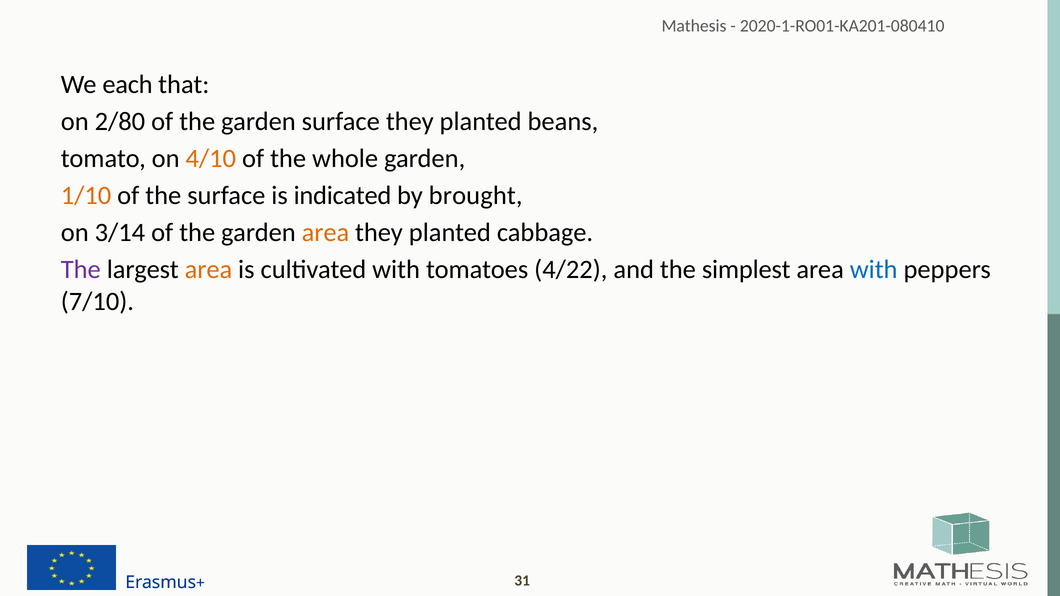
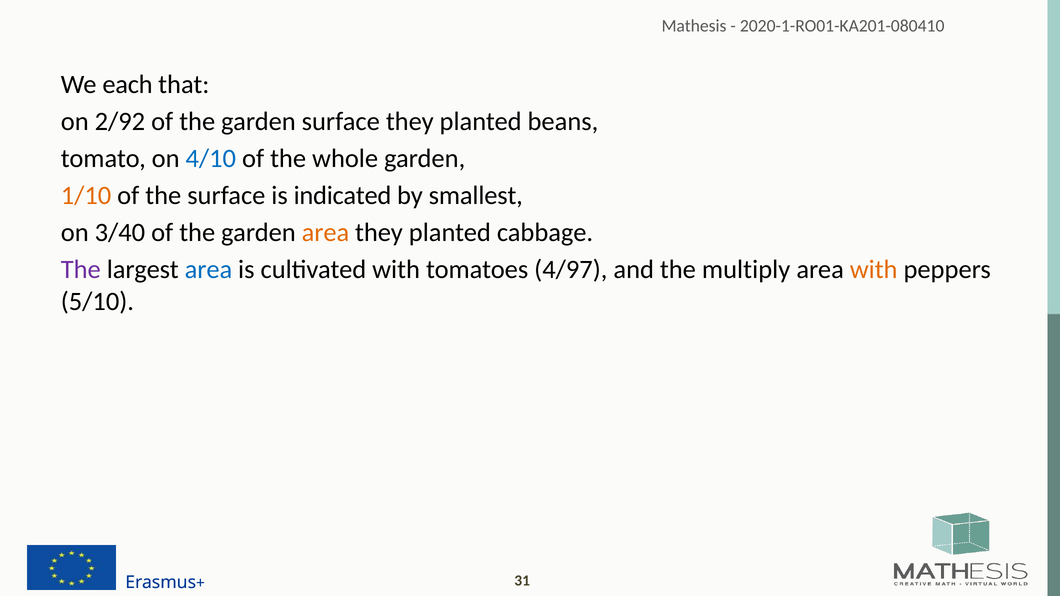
2/80: 2/80 -> 2/92 (120, 121)
4/10 colour: orange -> blue (211, 159)
brought: brought -> smallest (476, 196)
3/14: 3/14 -> 3/40 (120, 233)
area colour: orange -> blue (208, 270)
4/22: 4/22 -> 4/97 (571, 270)
simplest: simplest -> multiply (746, 270)
with colour: blue -> orange (874, 270)
7/10: 7/10 -> 5/10 (97, 302)
